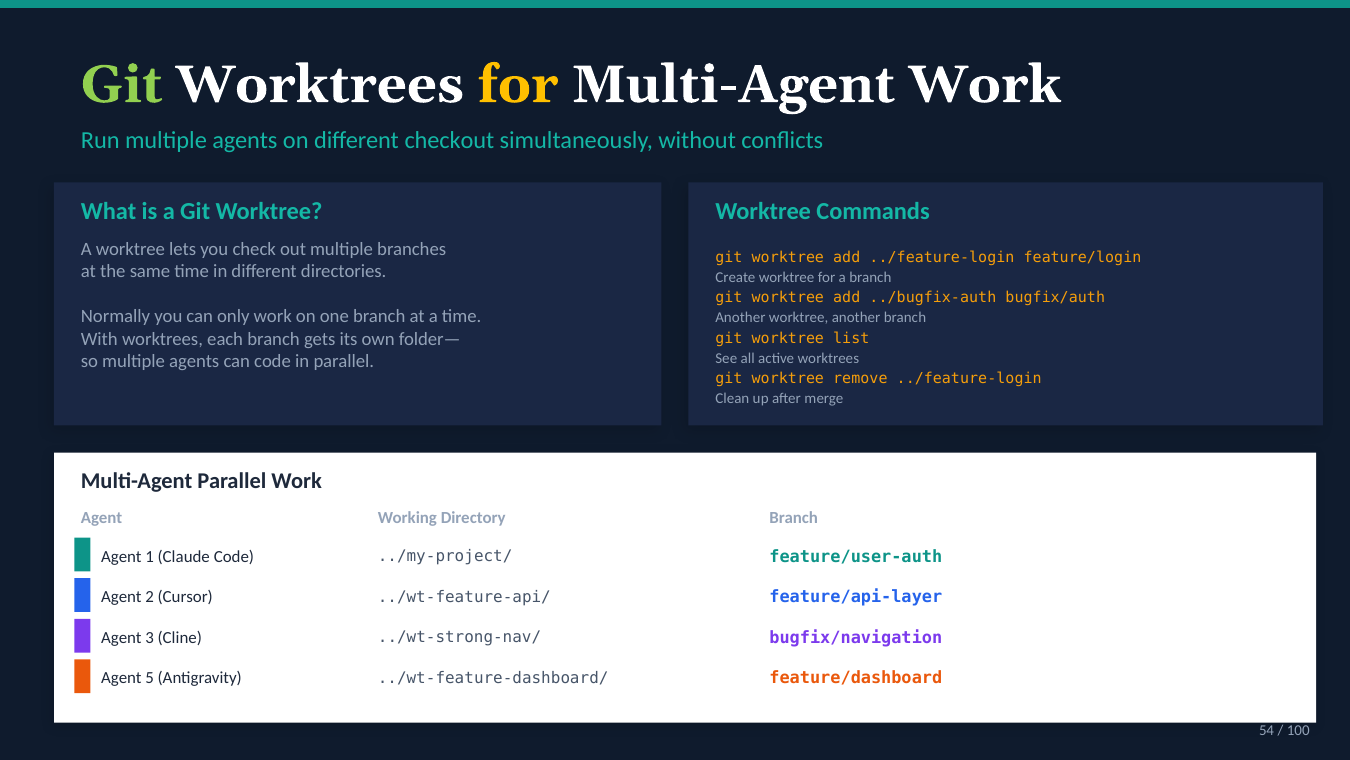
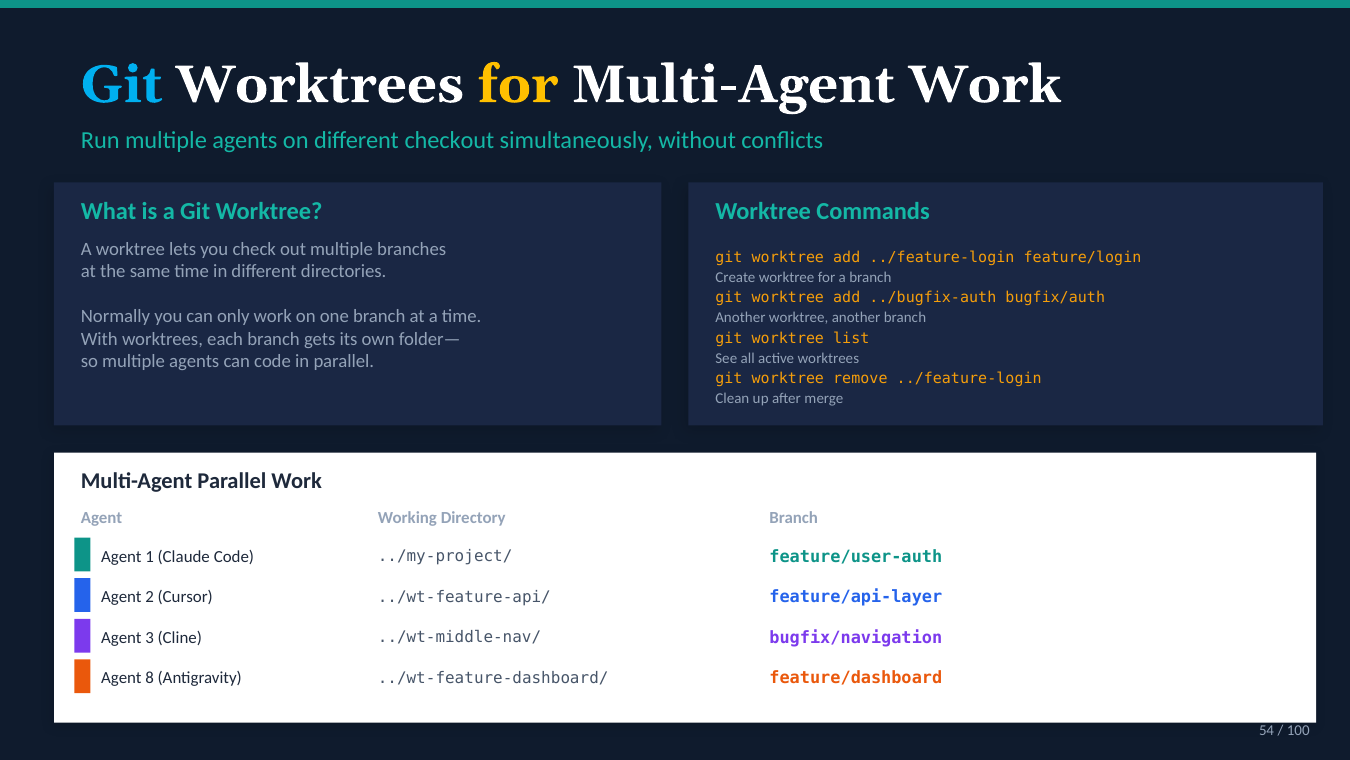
Git colour: light green -> light blue (122, 85)
../wt-strong-nav/: ../wt-strong-nav/ -> ../wt-middle-nav/ (460, 637)
5: 5 -> 8 (150, 678)
